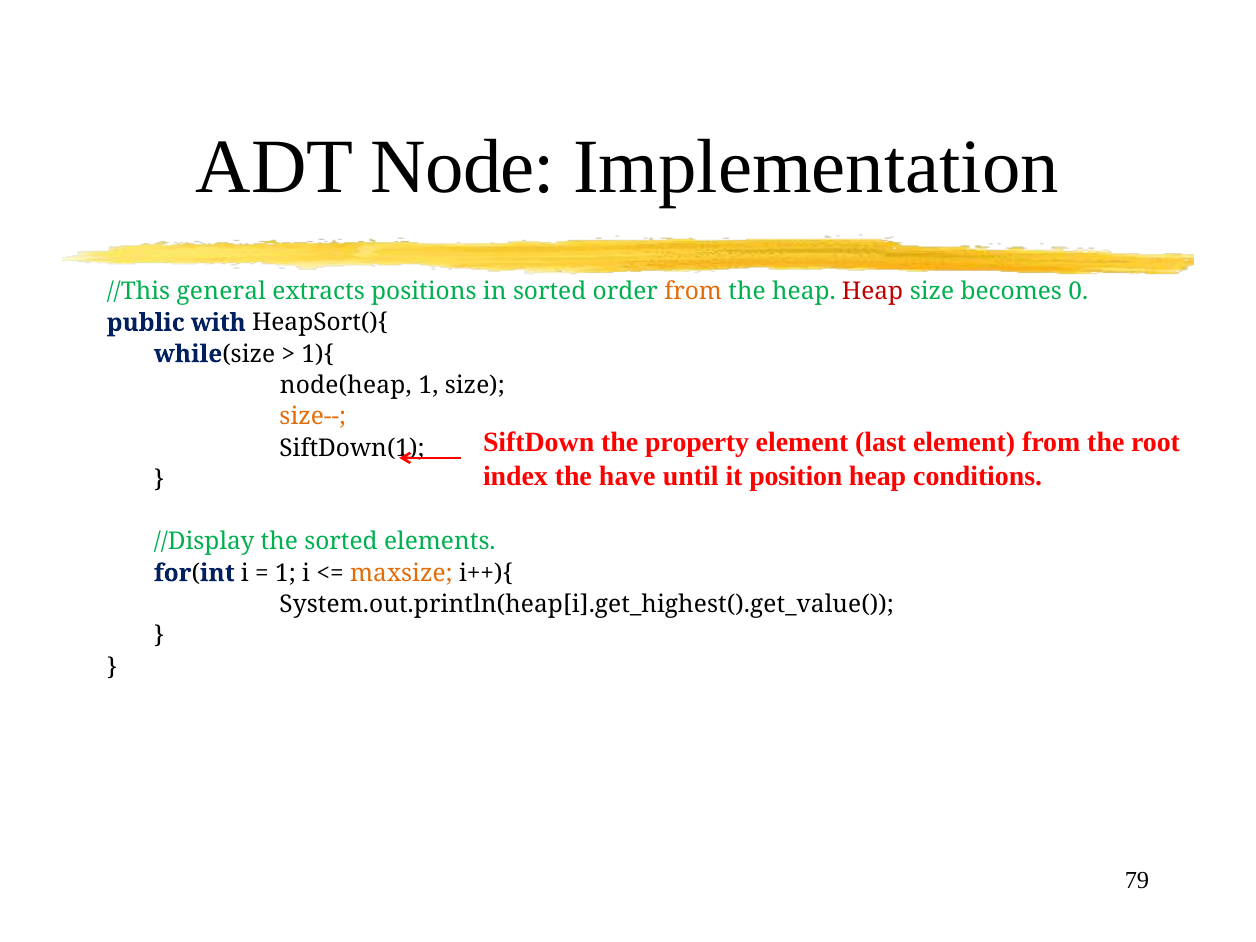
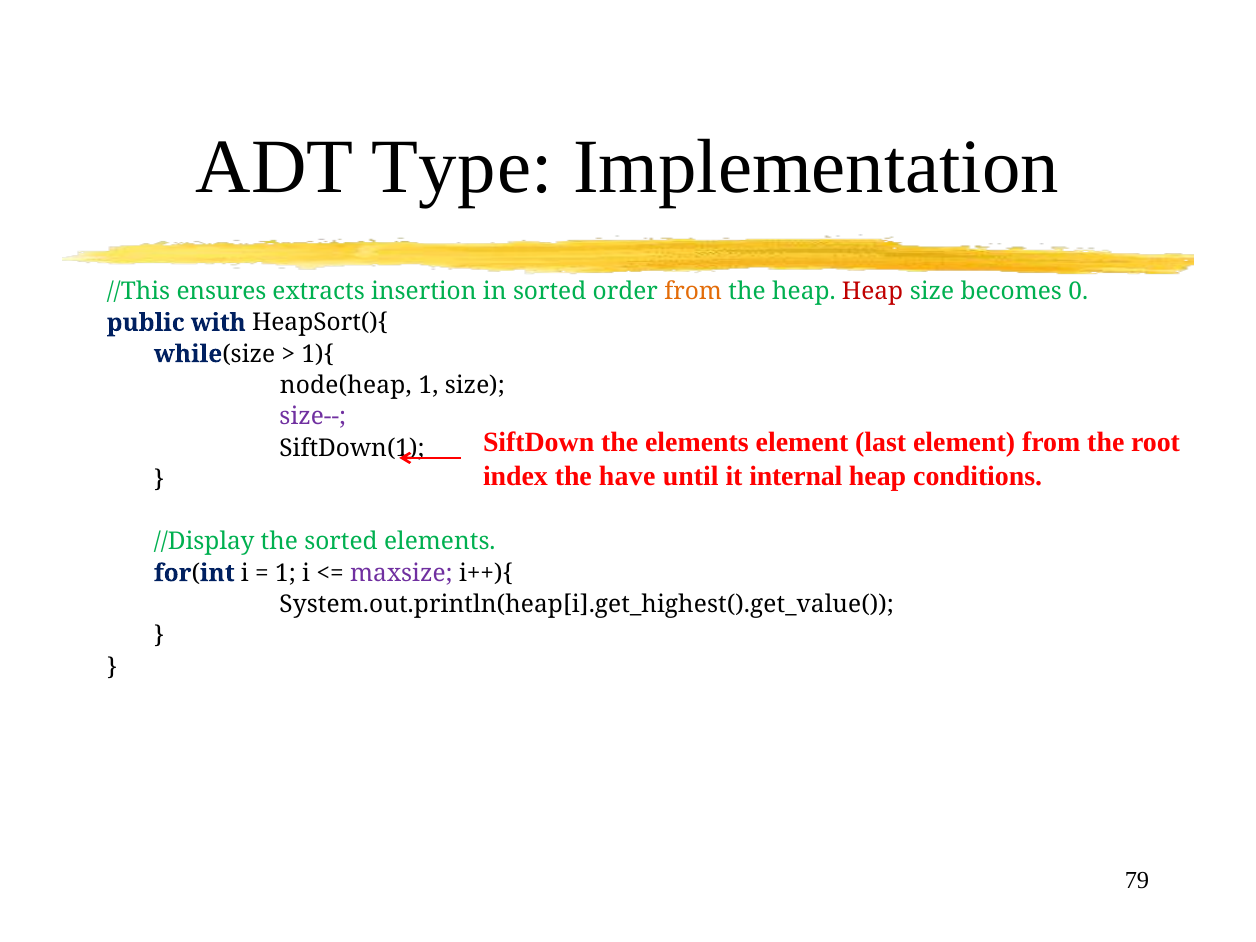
Node: Node -> Type (462, 168)
general: general -> ensures (221, 291)
positions: positions -> insertion (424, 291)
size-- colour: orange -> purple (313, 417)
the property: property -> elements (697, 443)
position: position -> internal (796, 476)
maxsize colour: orange -> purple (401, 573)
